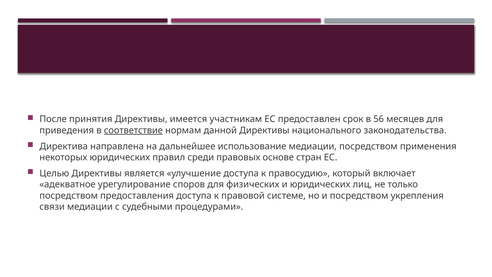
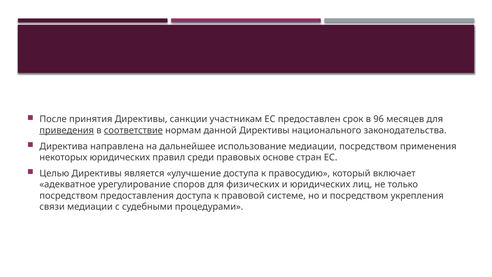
имеется: имеется -> санкции (189, 119)
56: 56 -> 96 (379, 119)
приведения underline: none -> present (67, 130)
